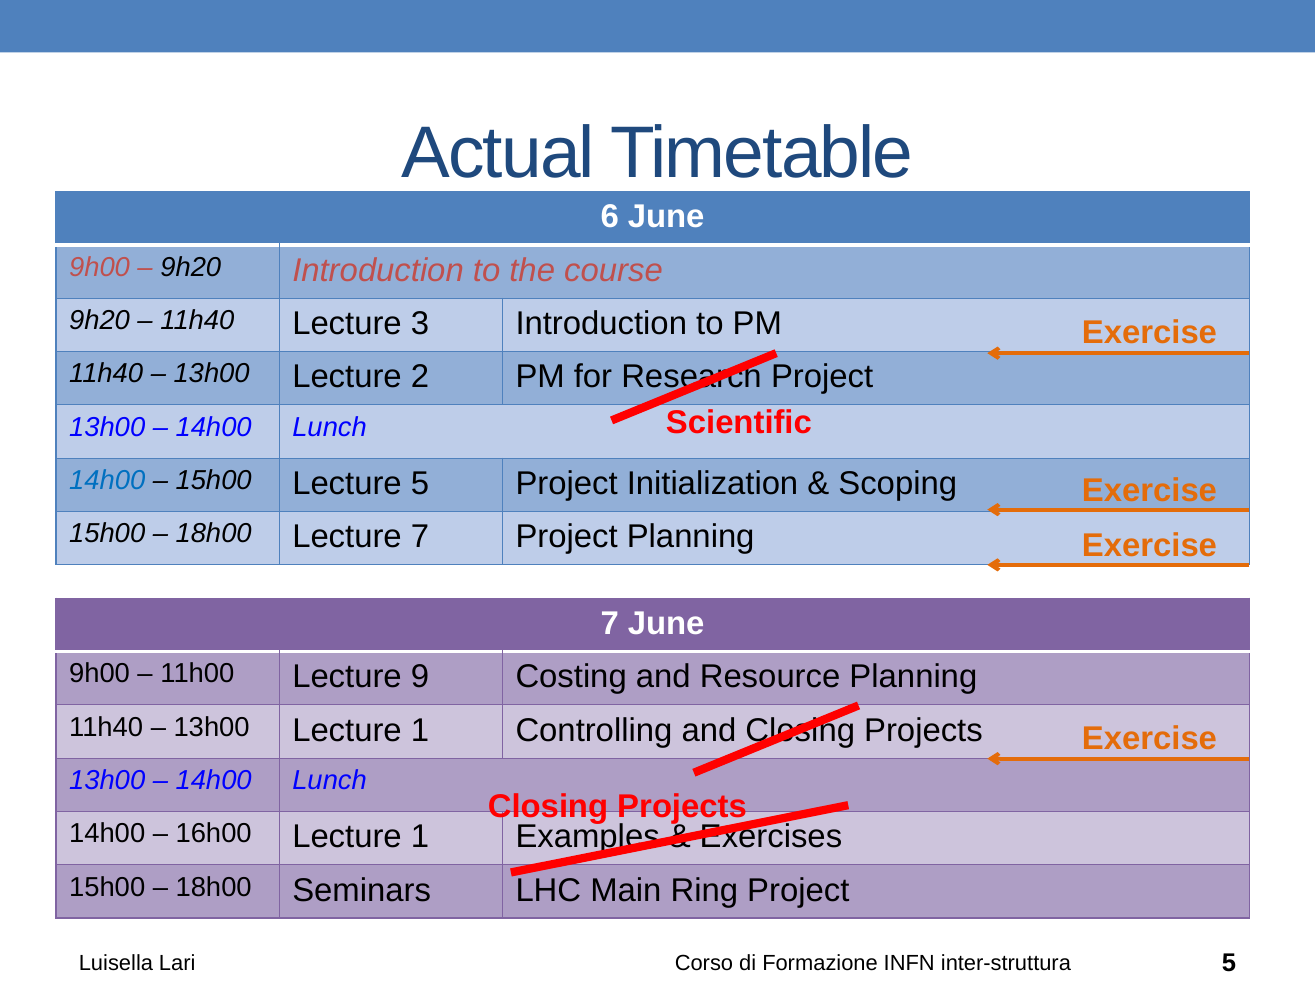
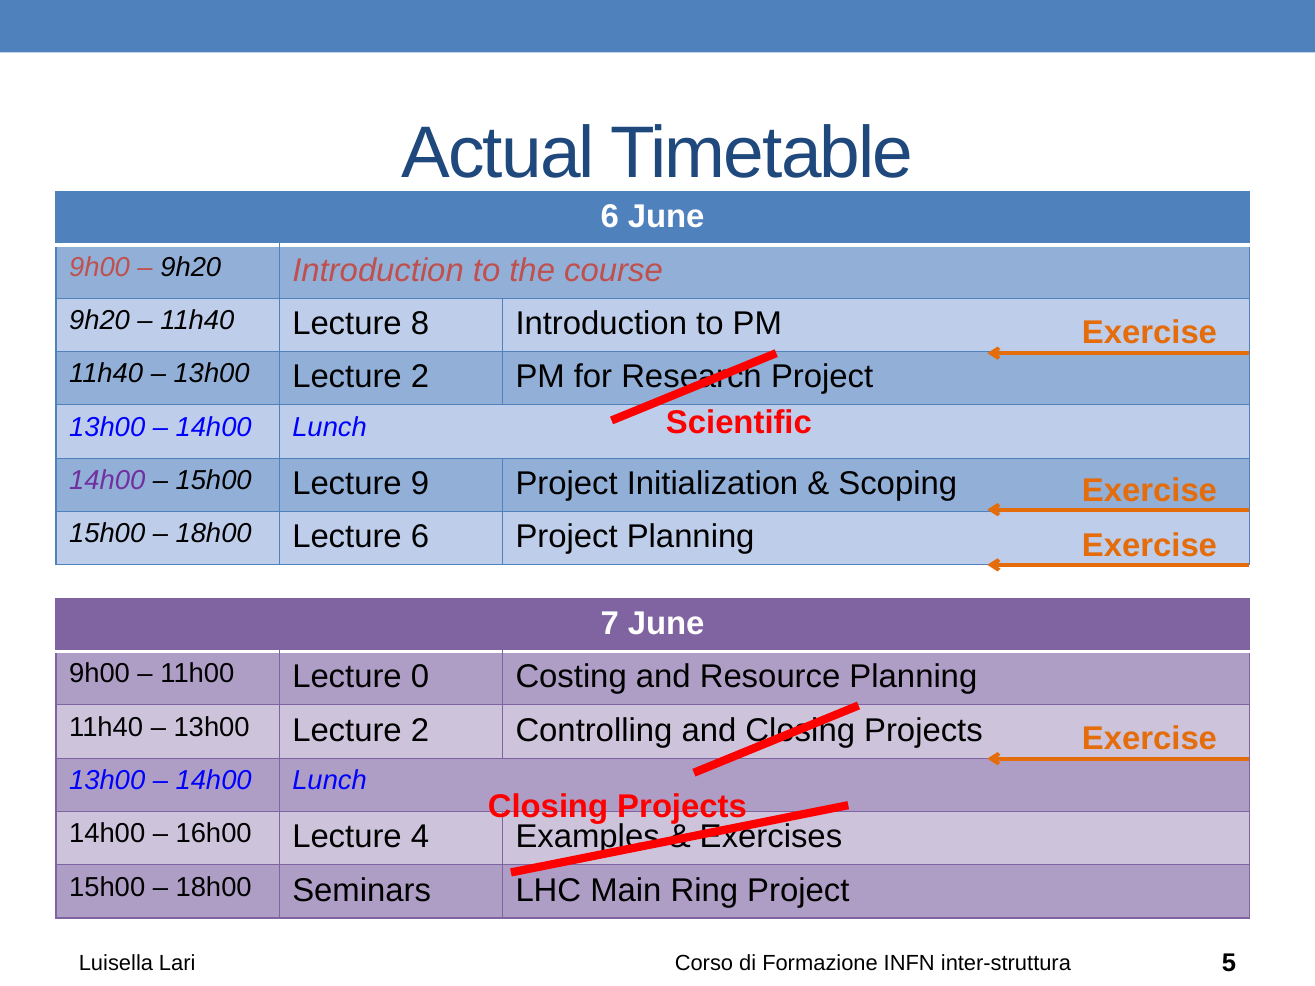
3: 3 -> 8 (420, 324)
14h00 colour: blue -> purple (107, 481)
Lecture 5: 5 -> 9 (420, 484)
Lecture 7: 7 -> 6 (420, 537)
9: 9 -> 0 (420, 677)
1: 1 -> 2 (420, 731)
16h00 Lecture 1: 1 -> 4 (420, 837)
